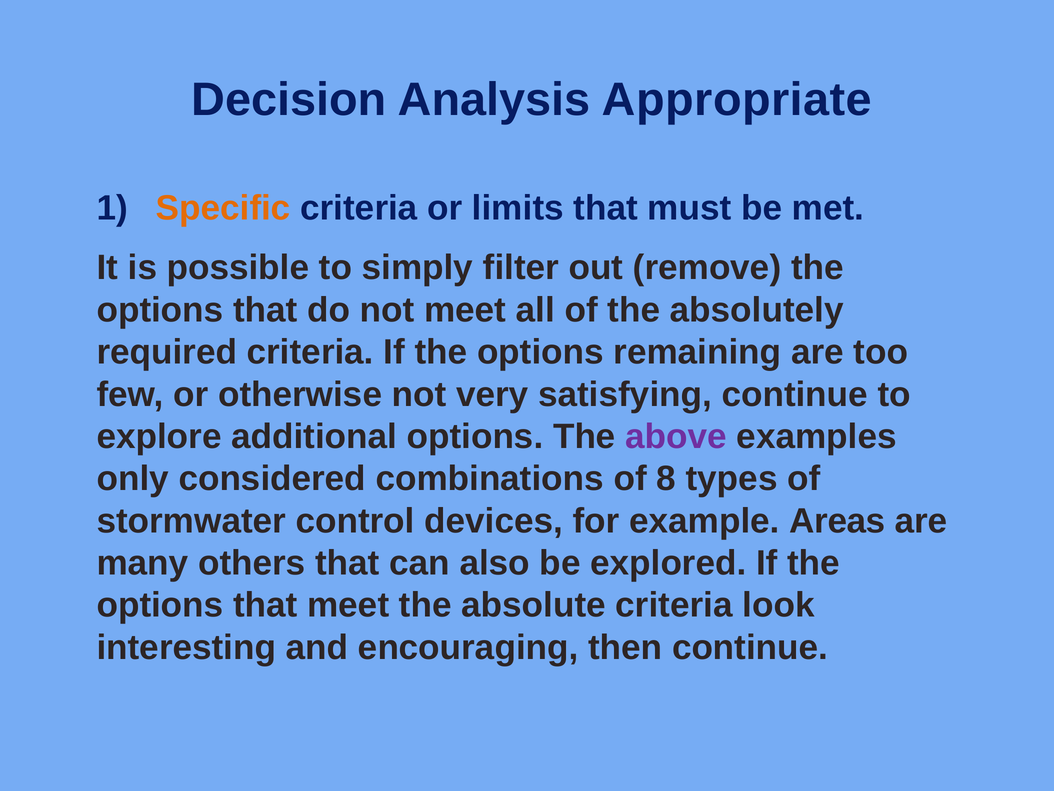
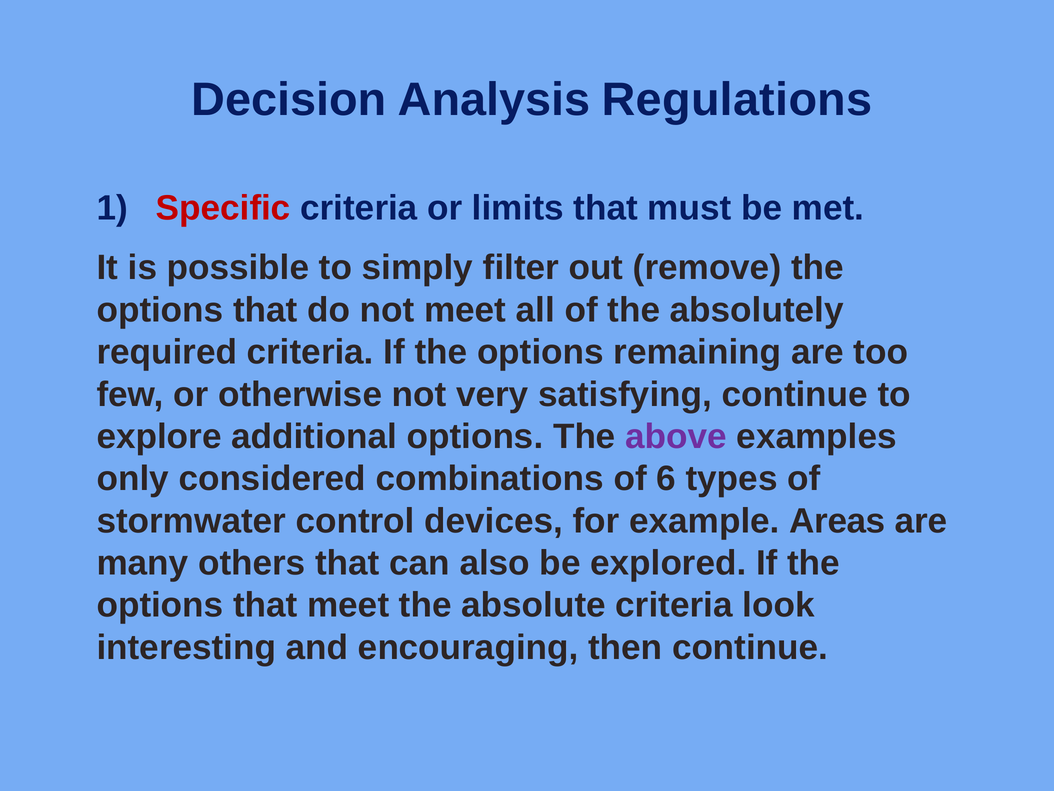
Appropriate: Appropriate -> Regulations (737, 100)
Specific colour: orange -> red (223, 208)
8: 8 -> 6 (666, 478)
